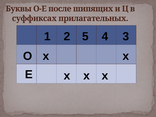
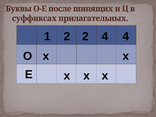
1 5: 5 -> 2 (85, 36)
4 3: 3 -> 4 (126, 36)
